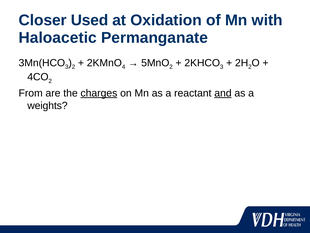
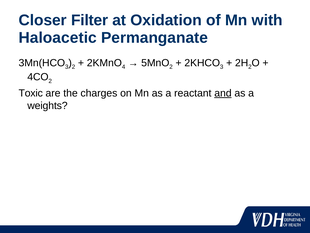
Used: Used -> Filter (90, 20)
From: From -> Toxic (31, 93)
charges underline: present -> none (99, 93)
